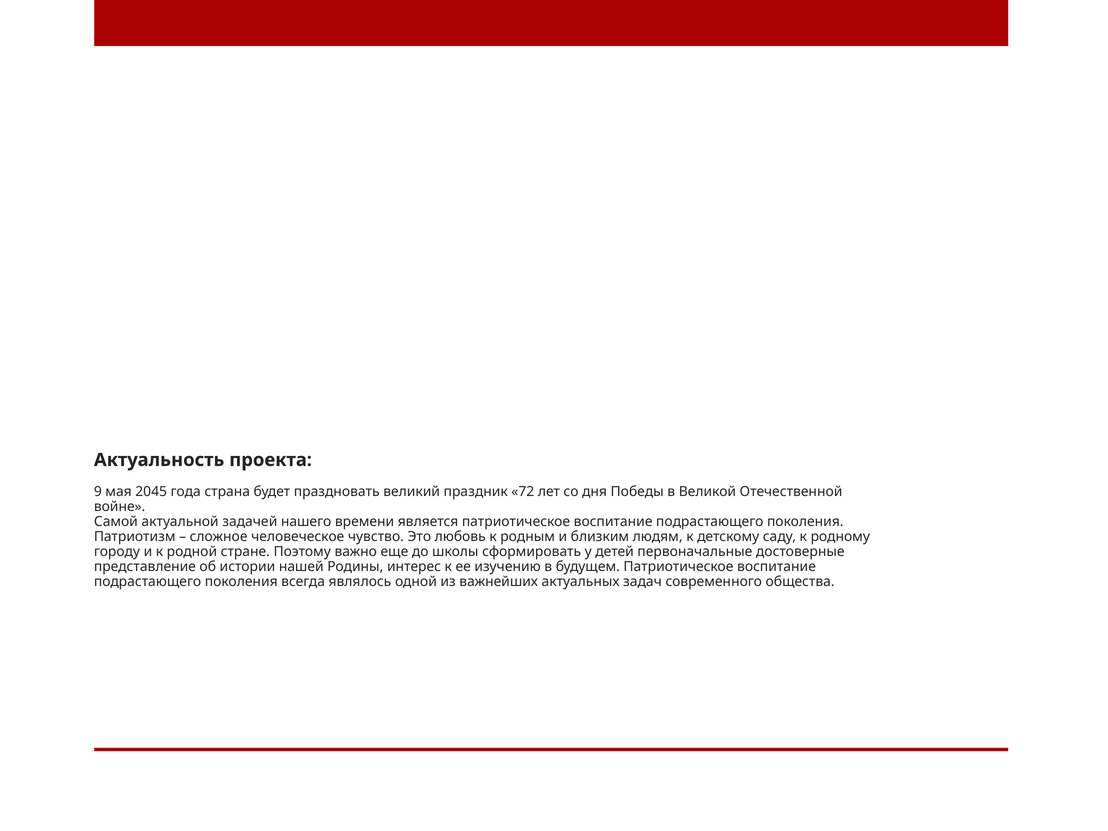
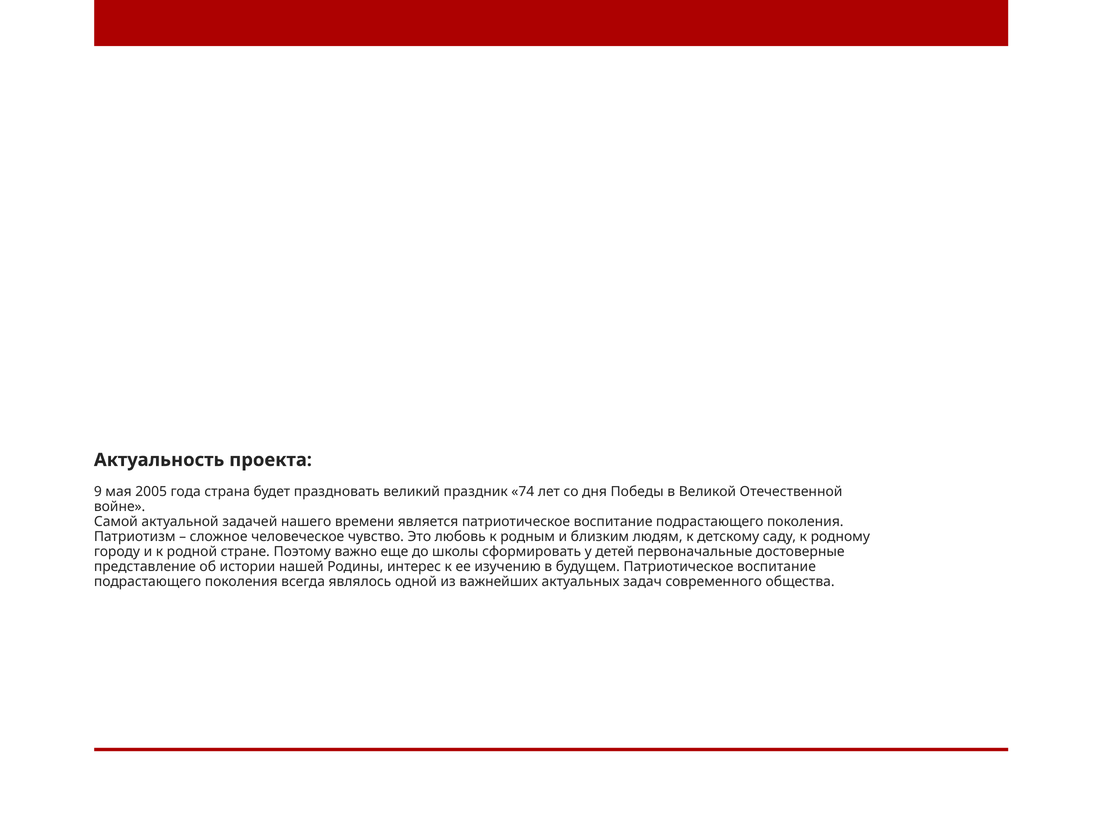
2045: 2045 -> 2005 (151, 492)
72: 72 -> 74 (523, 492)
